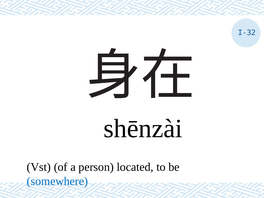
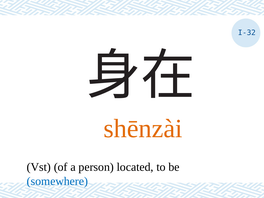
shēnzài colour: black -> orange (143, 129)
